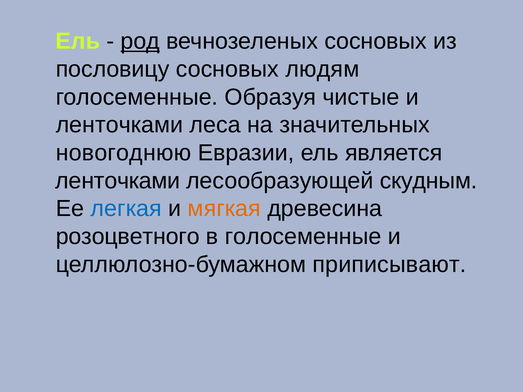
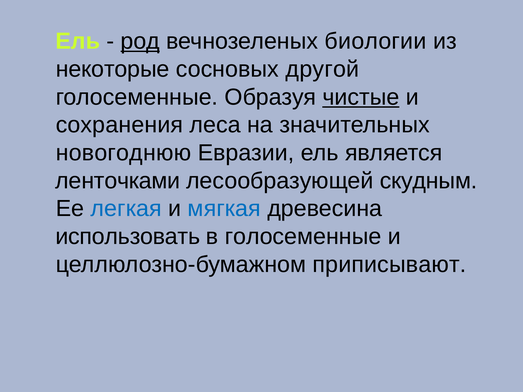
вечнозеленых сосновых: сосновых -> биологии (376, 41)
пословицу: пословицу -> некоторые (113, 69)
людям: людям -> другой (322, 69)
чистые underline: none -> present (361, 97)
ленточками: ленточками -> сохранения (119, 125)
мягкая colour: orange -> blue (224, 209)
розоцветного: розоцветного -> использовать (128, 237)
